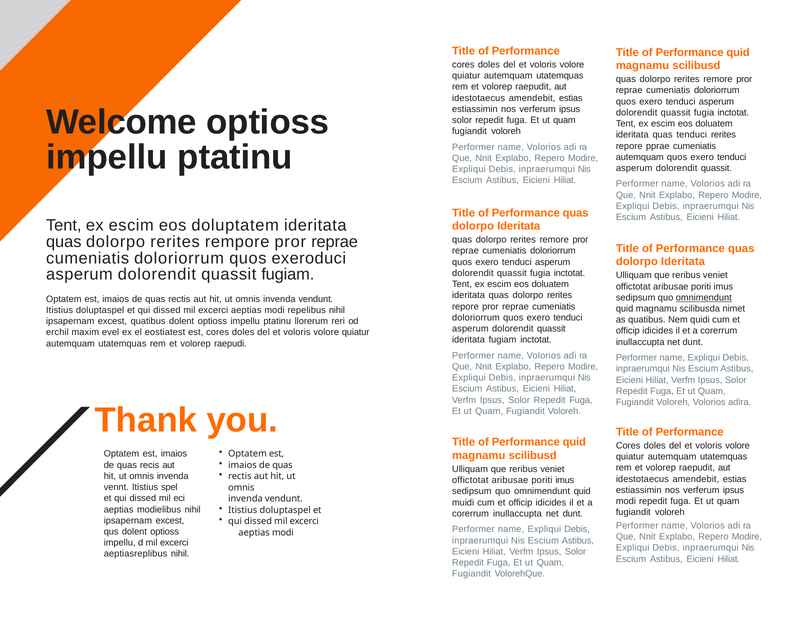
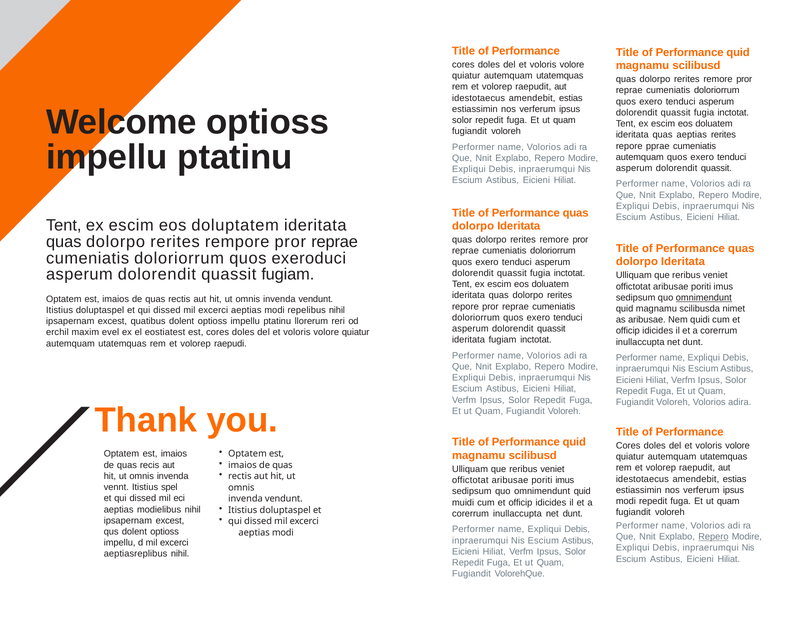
quas tenduci: tenduci -> aeptias (692, 135)
as quatibus: quatibus -> aribusae (647, 320)
Repero underline: none -> present (713, 536)
